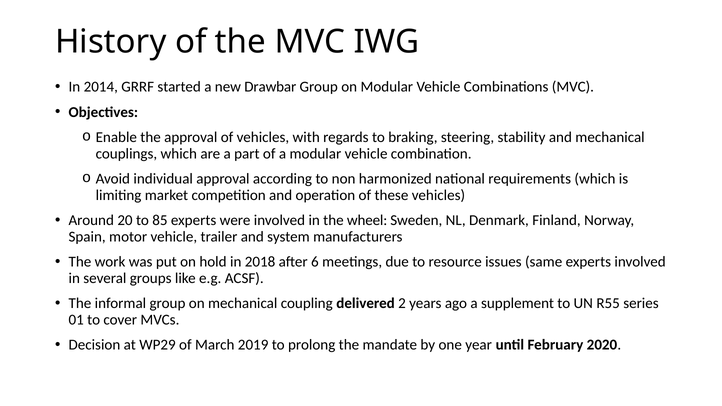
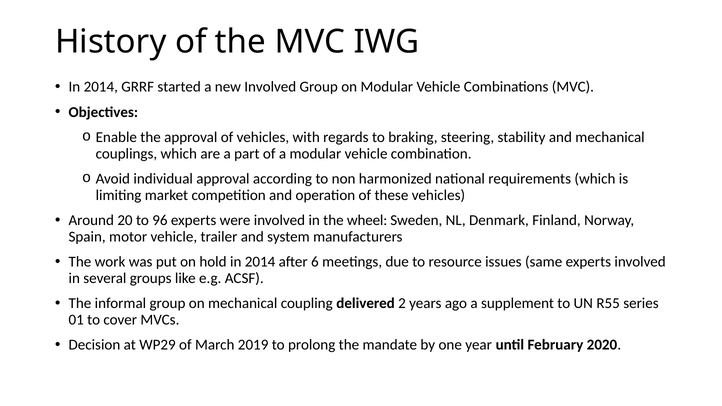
new Drawbar: Drawbar -> Involved (270, 87)
85: 85 -> 96 (160, 220)
hold in 2018: 2018 -> 2014 (260, 262)
